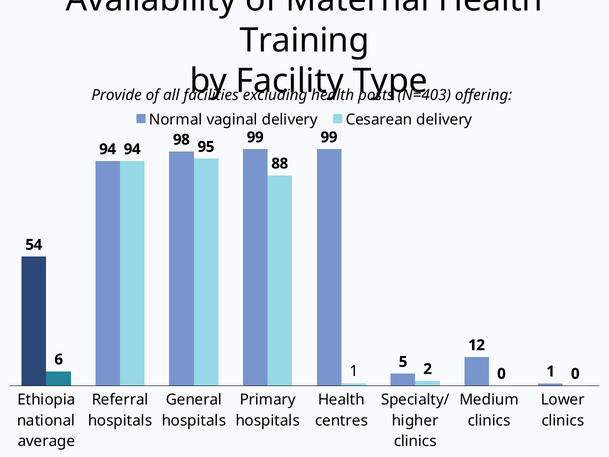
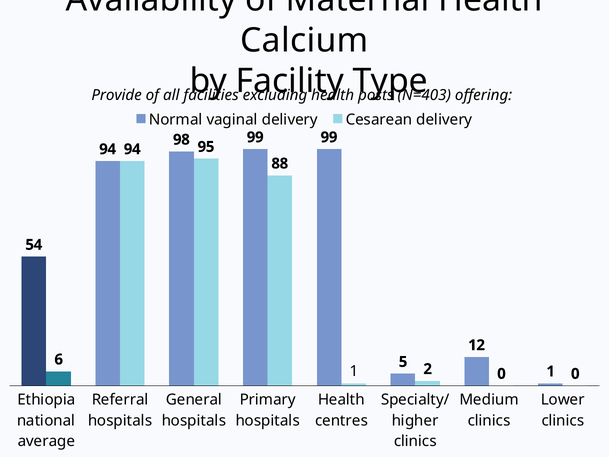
Training: Training -> Calcium (304, 40)
